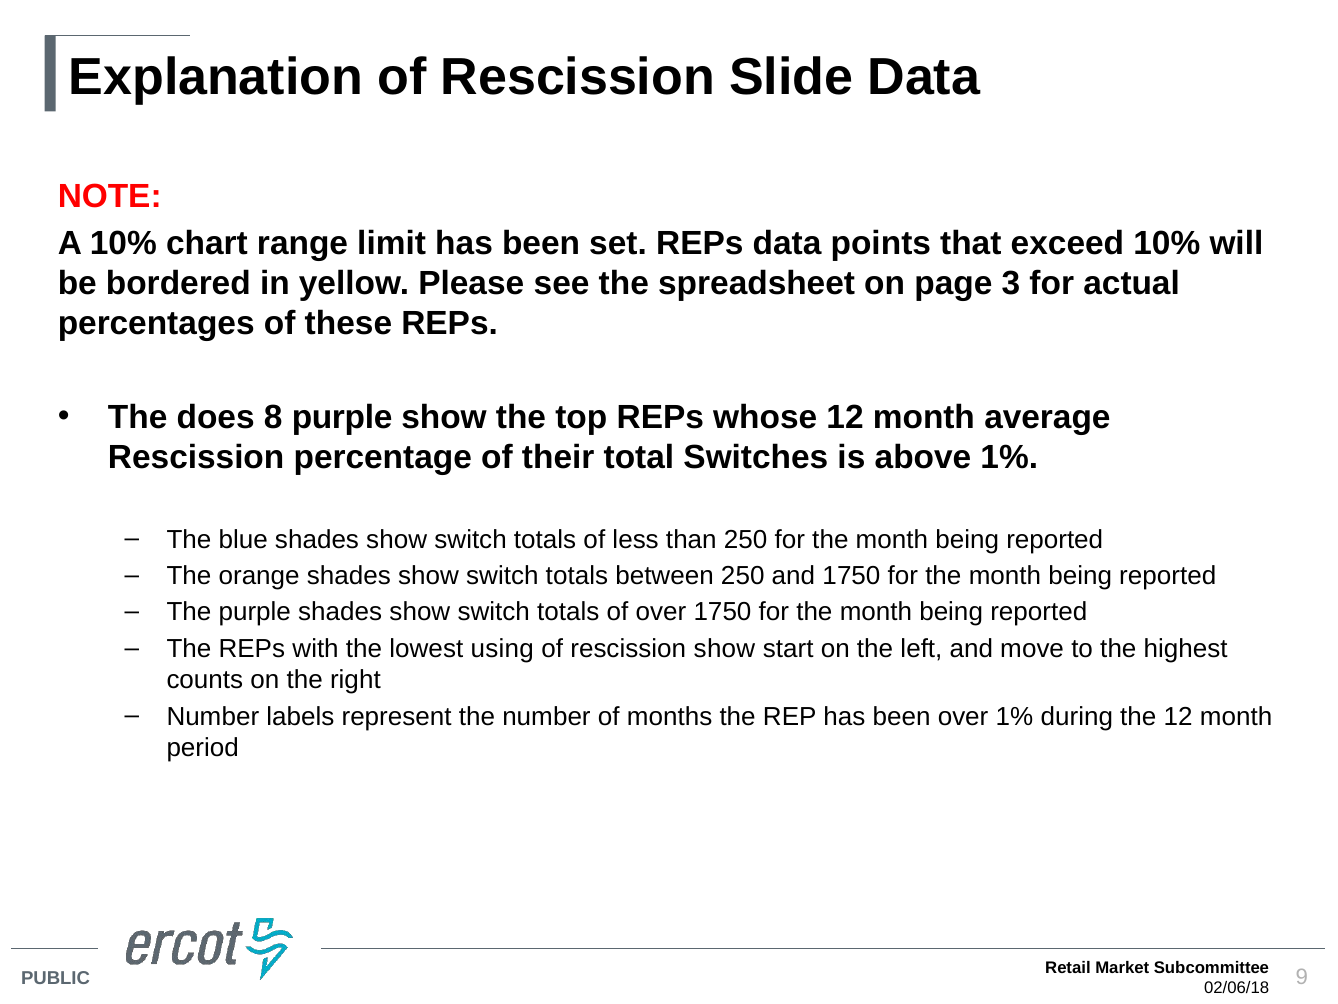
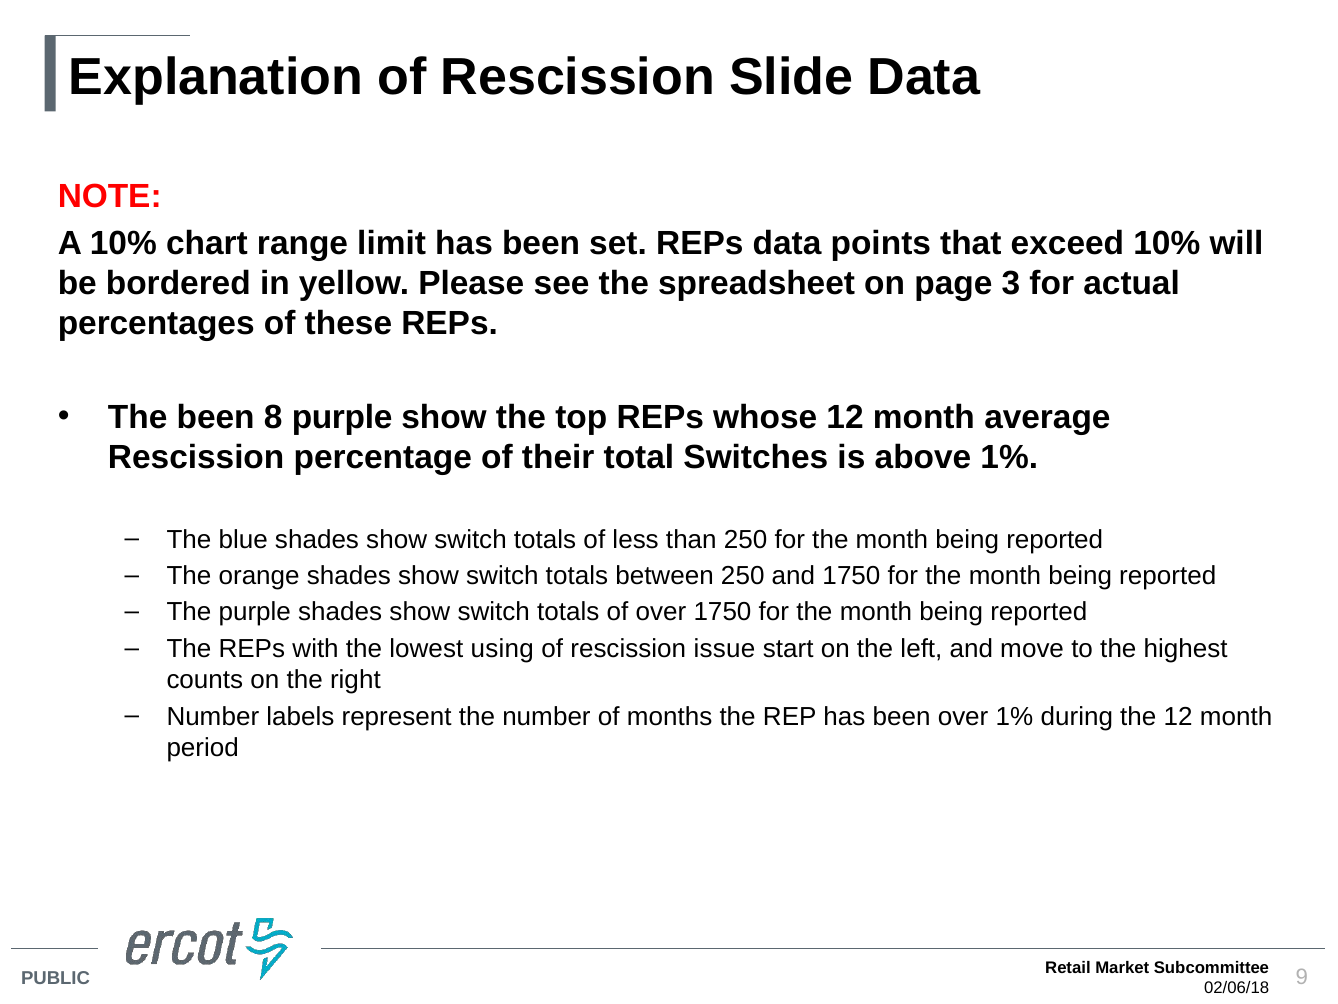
The does: does -> been (216, 417)
rescission show: show -> issue (724, 649)
